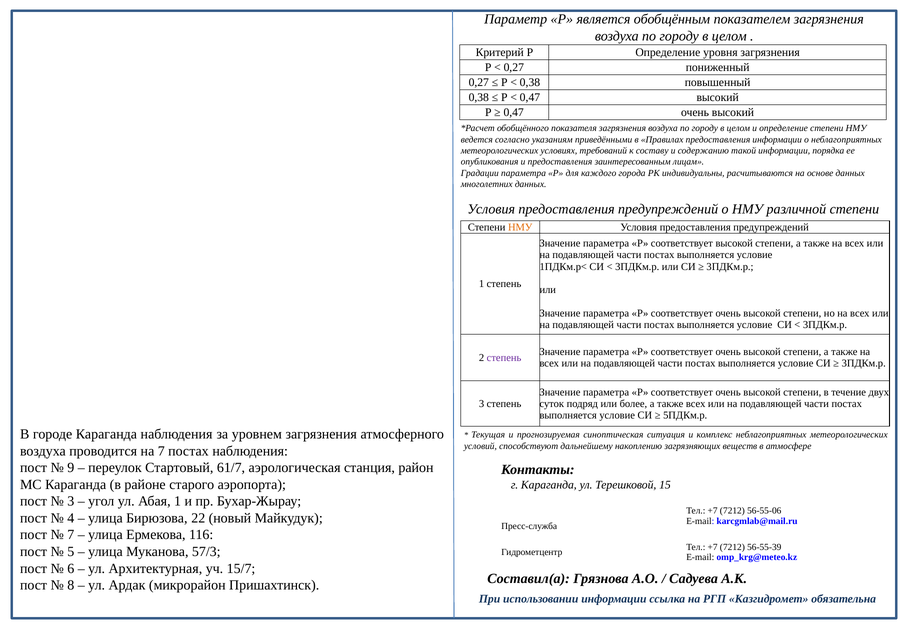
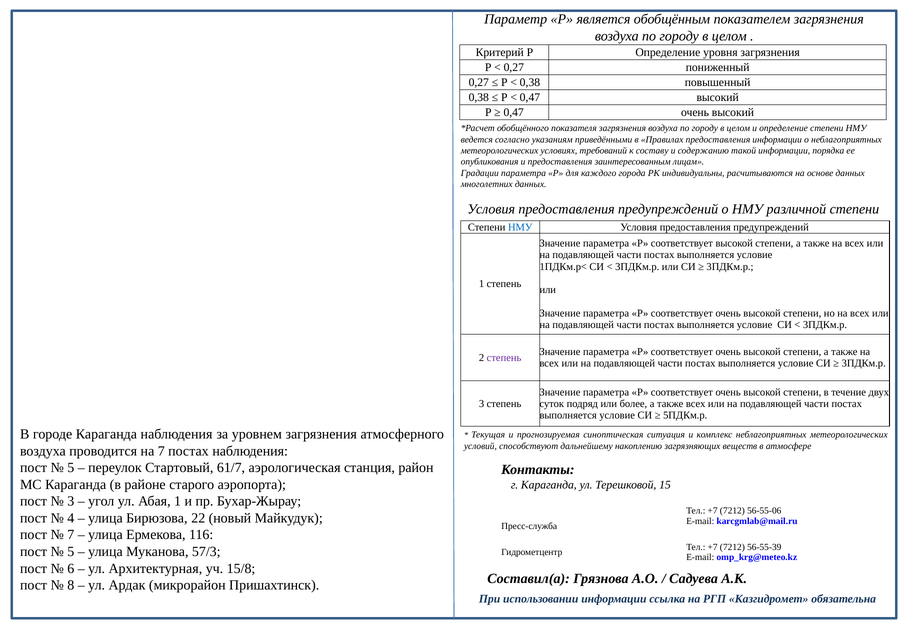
НМУ colour: orange -> blue (520, 227)
9: 9 -> 5 (71, 467)
15/7: 15/7 -> 15/8 (241, 568)
